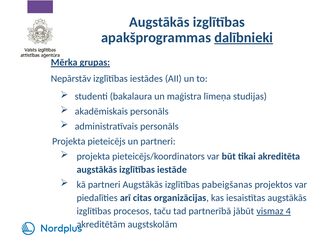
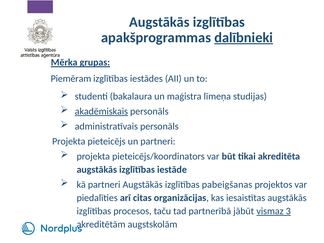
Nepārstāv: Nepārstāv -> Piemēram (71, 79)
akadēmiskais underline: none -> present (101, 111)
4: 4 -> 3 (288, 211)
